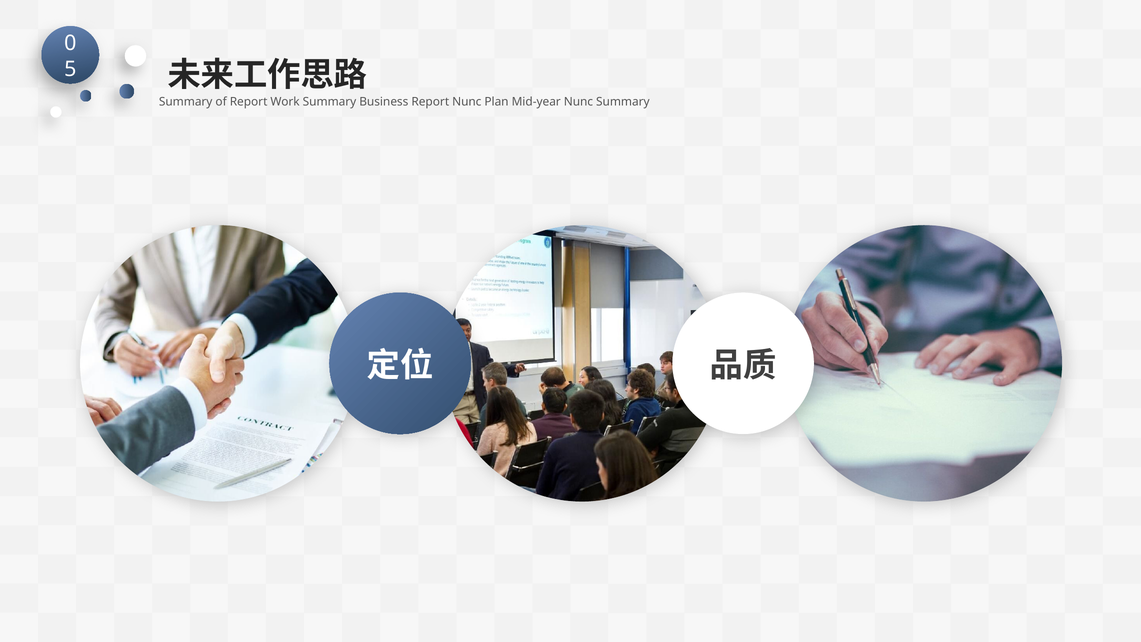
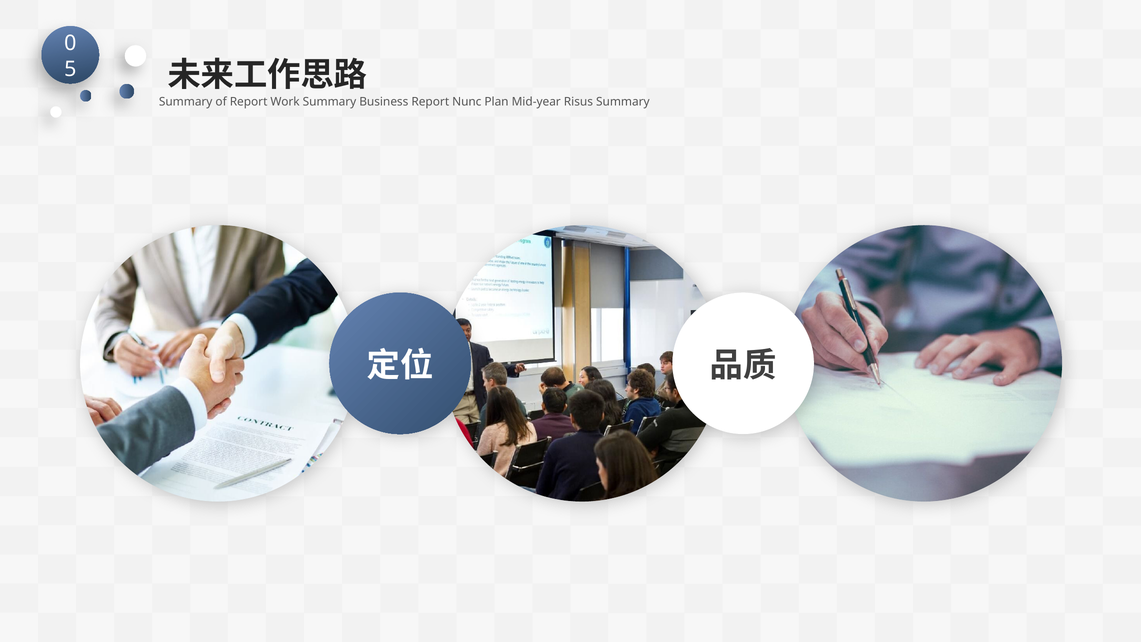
Mid-year Nunc: Nunc -> Risus (578, 102)
